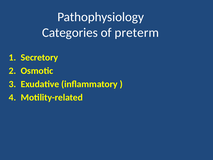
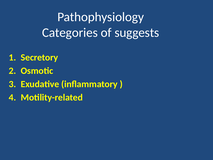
preterm: preterm -> suggests (137, 32)
